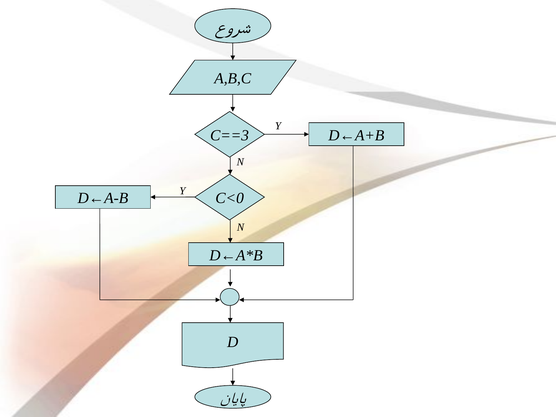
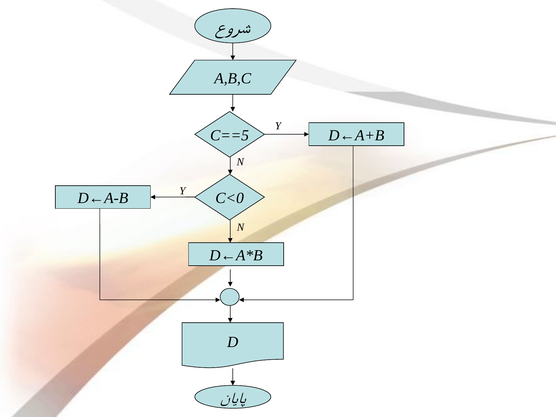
C==3: C==3 -> C==5 (230, 135)
